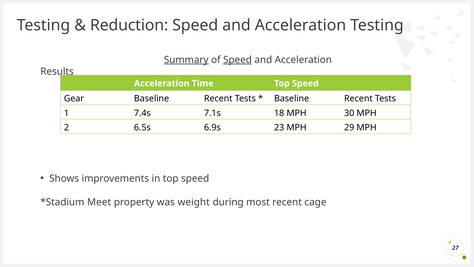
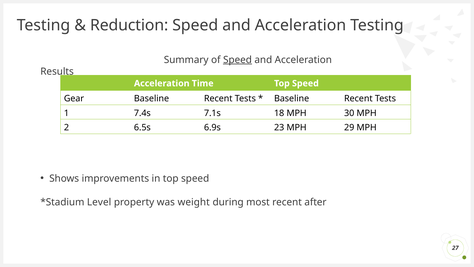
Summary underline: present -> none (186, 60)
Meet: Meet -> Level (99, 202)
cage: cage -> after (315, 202)
